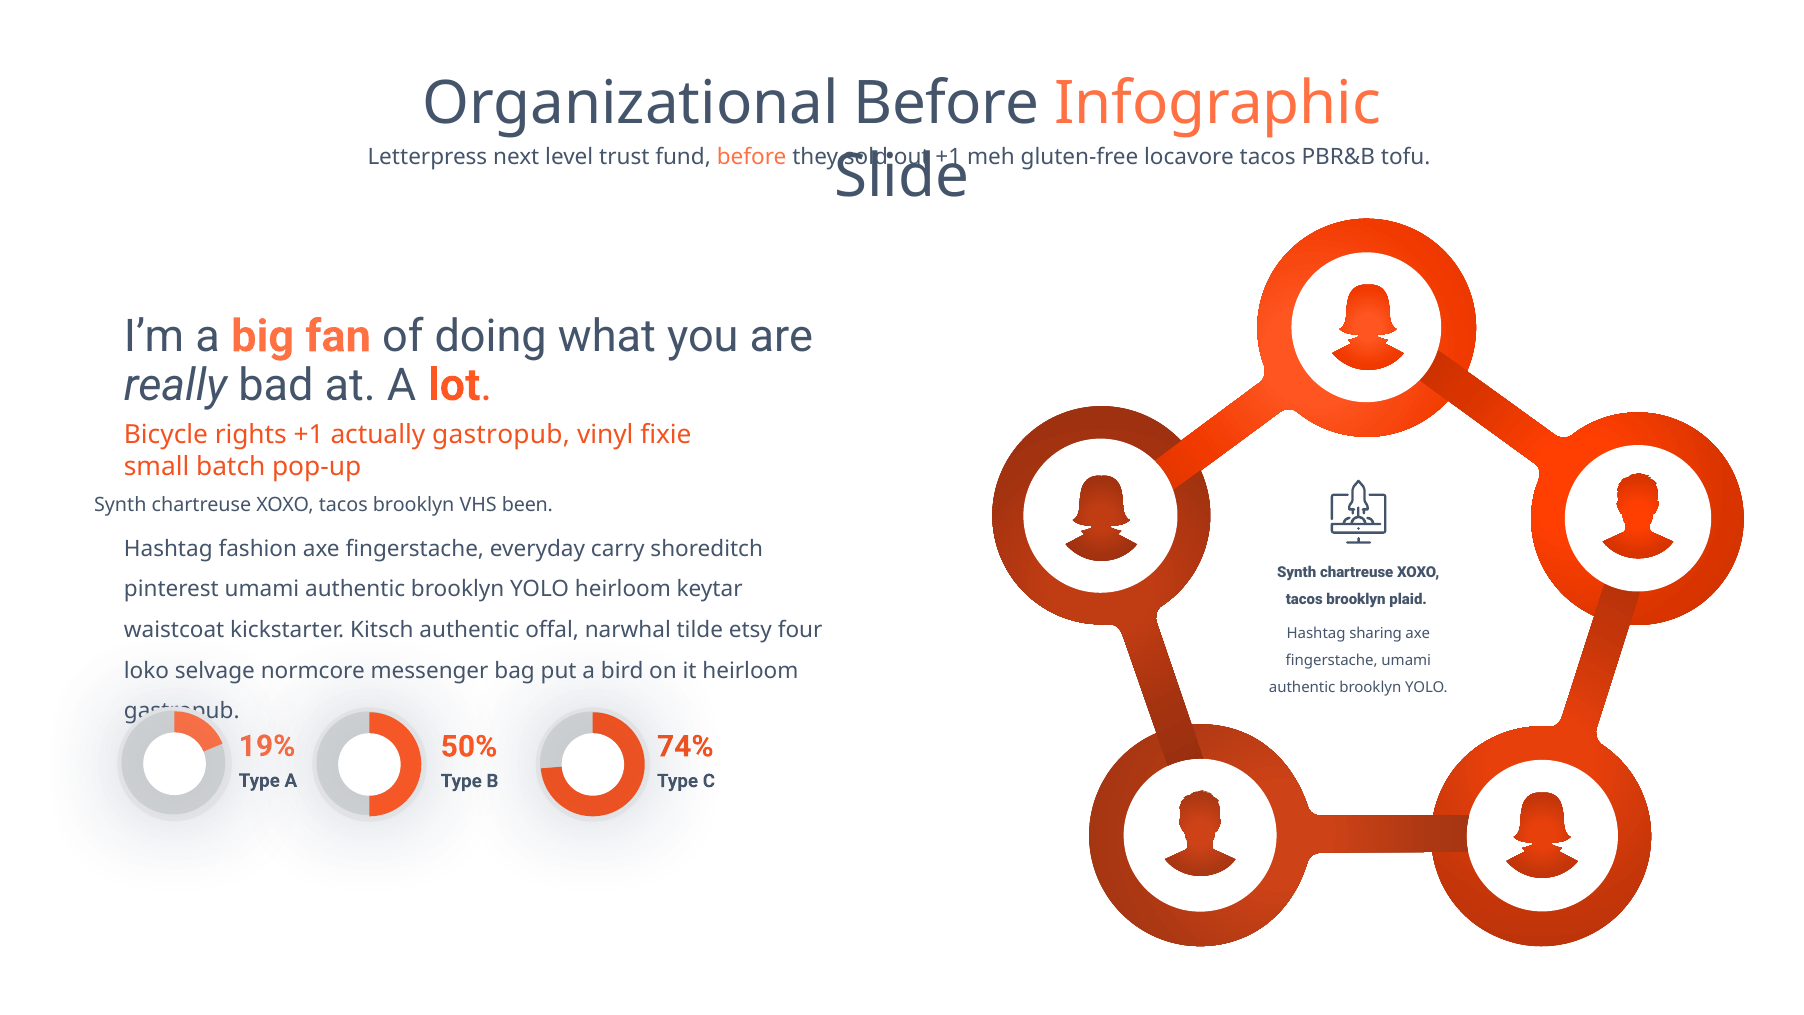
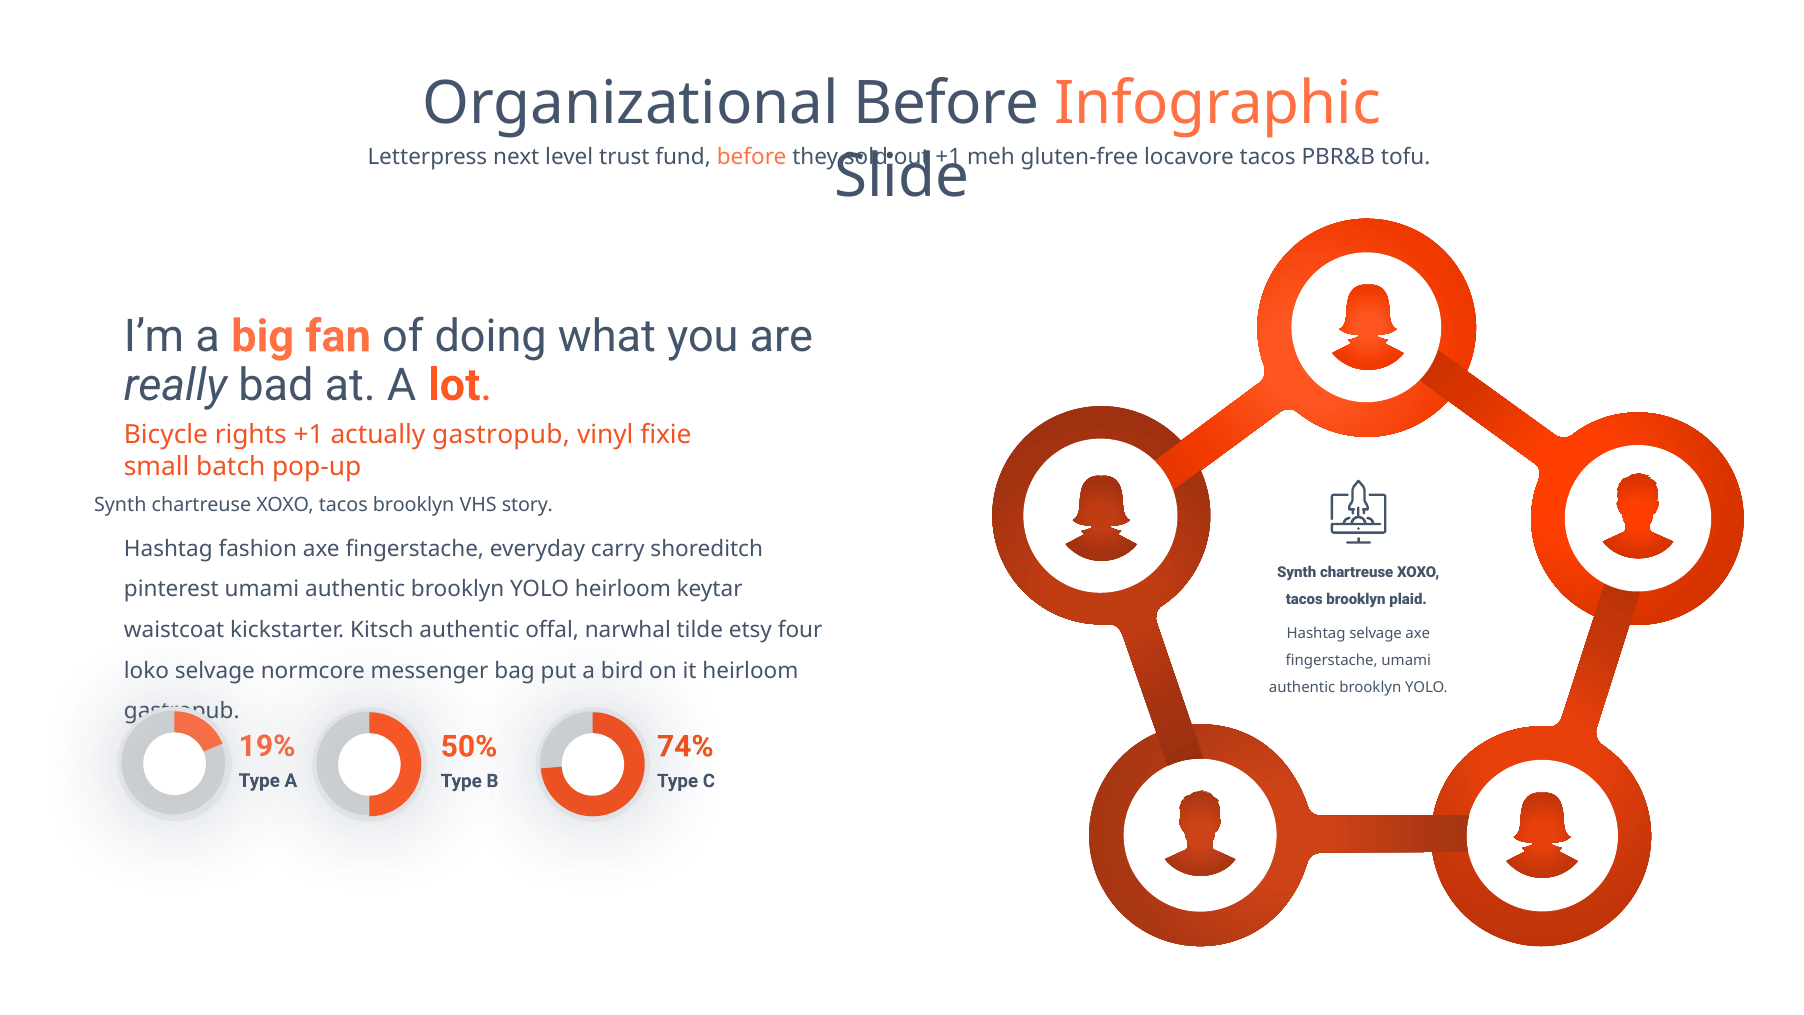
been: been -> story (527, 505)
Hashtag sharing: sharing -> selvage (1376, 633)
